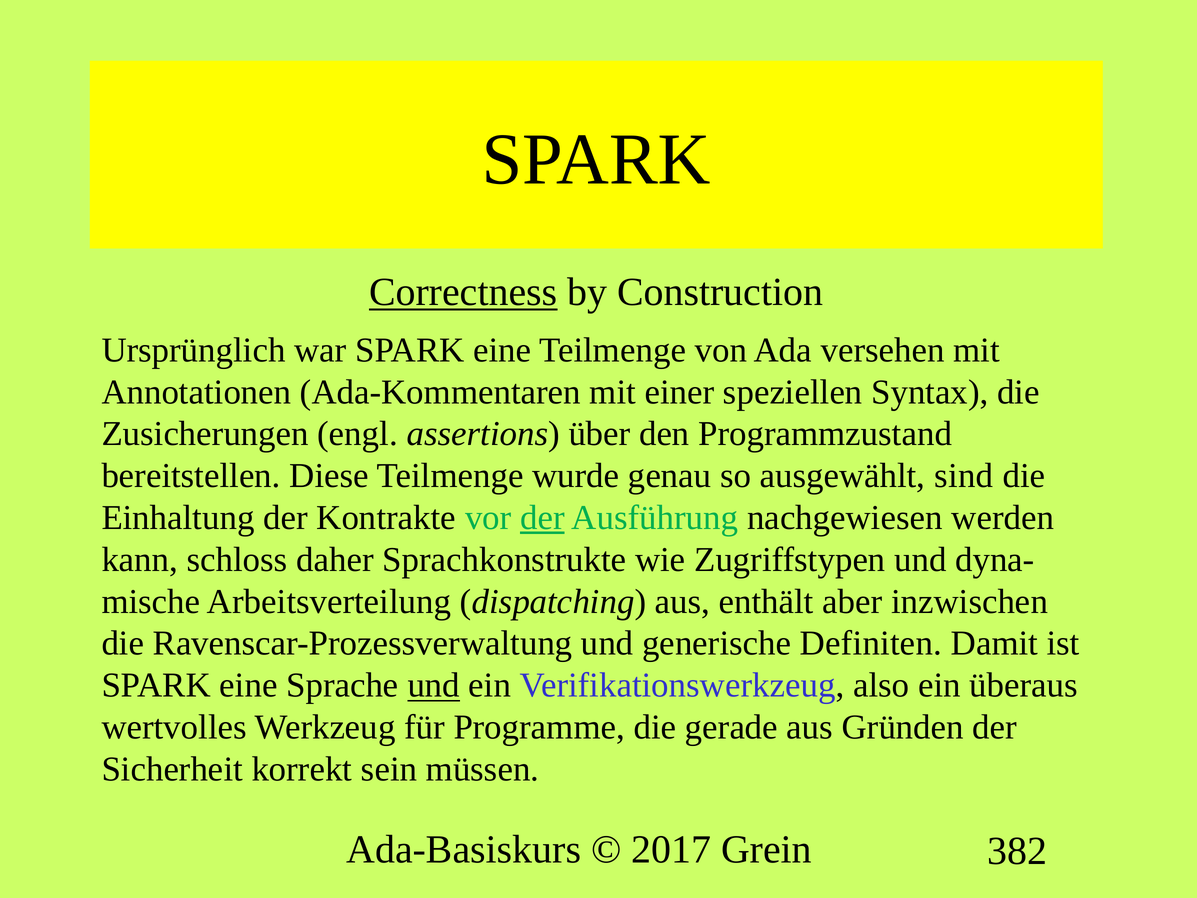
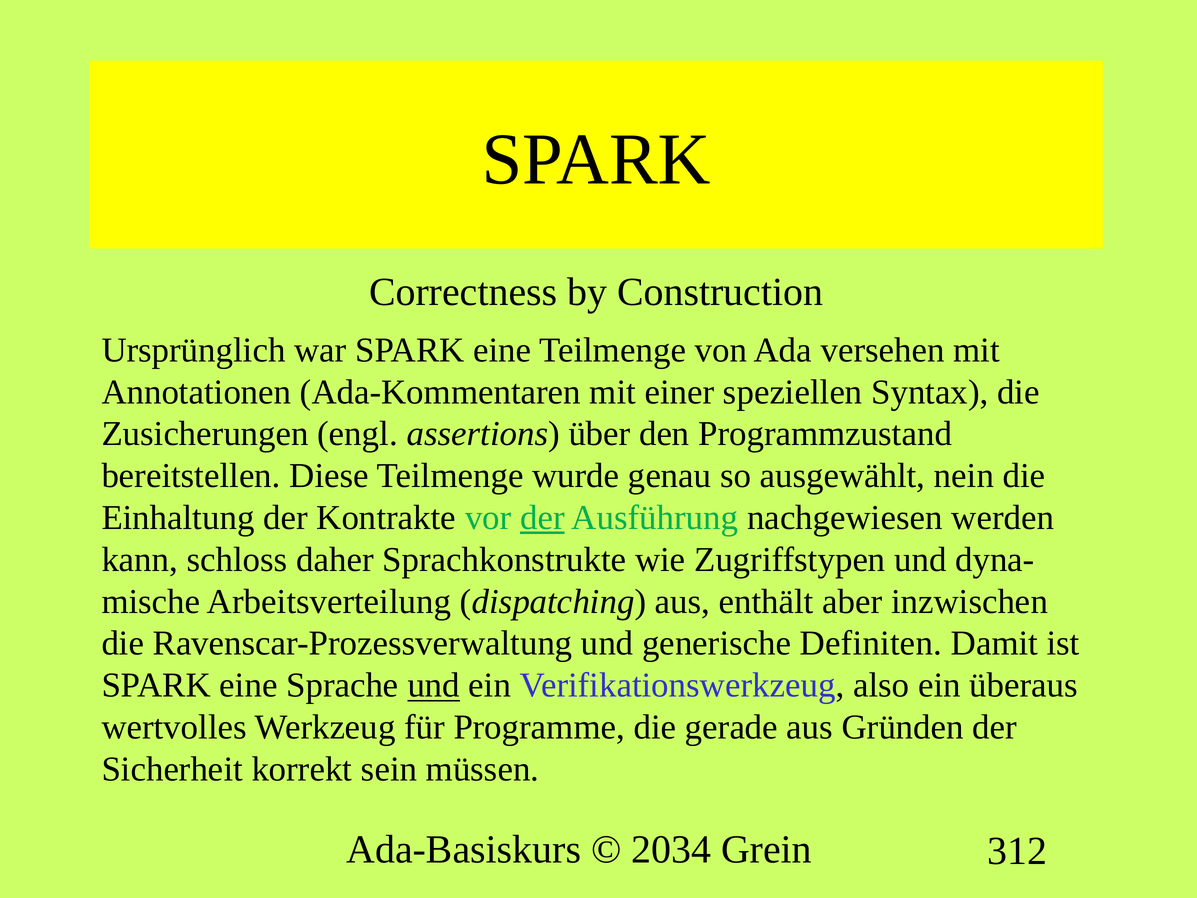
Correctness underline: present -> none (463, 292)
sind: sind -> nein (964, 476)
2017: 2017 -> 2034 (671, 849)
382: 382 -> 312 (1017, 851)
